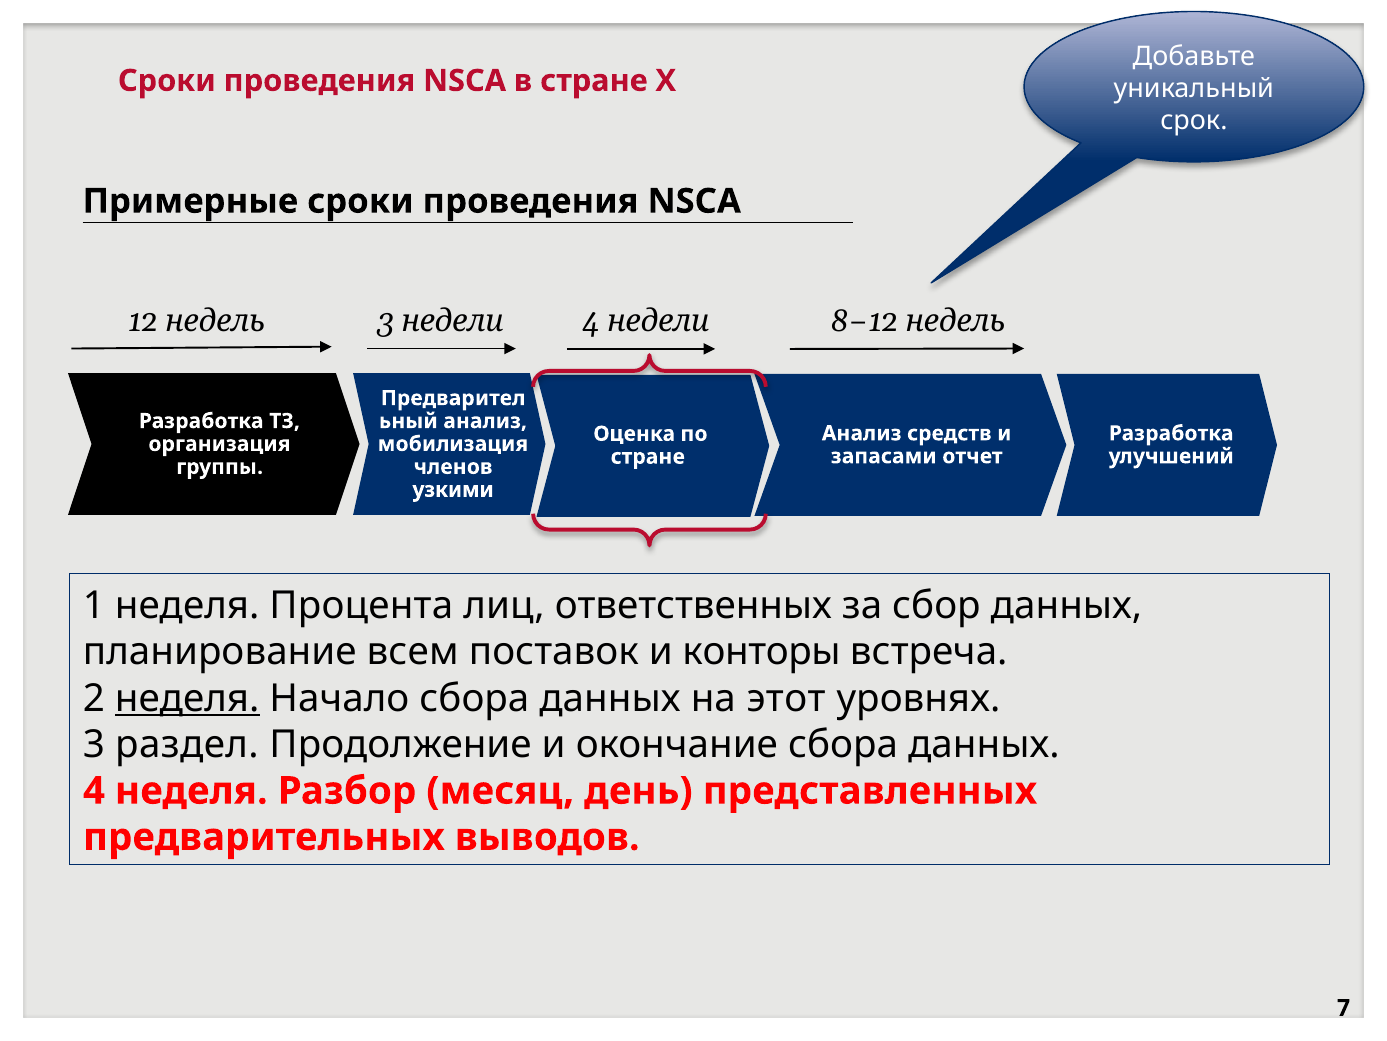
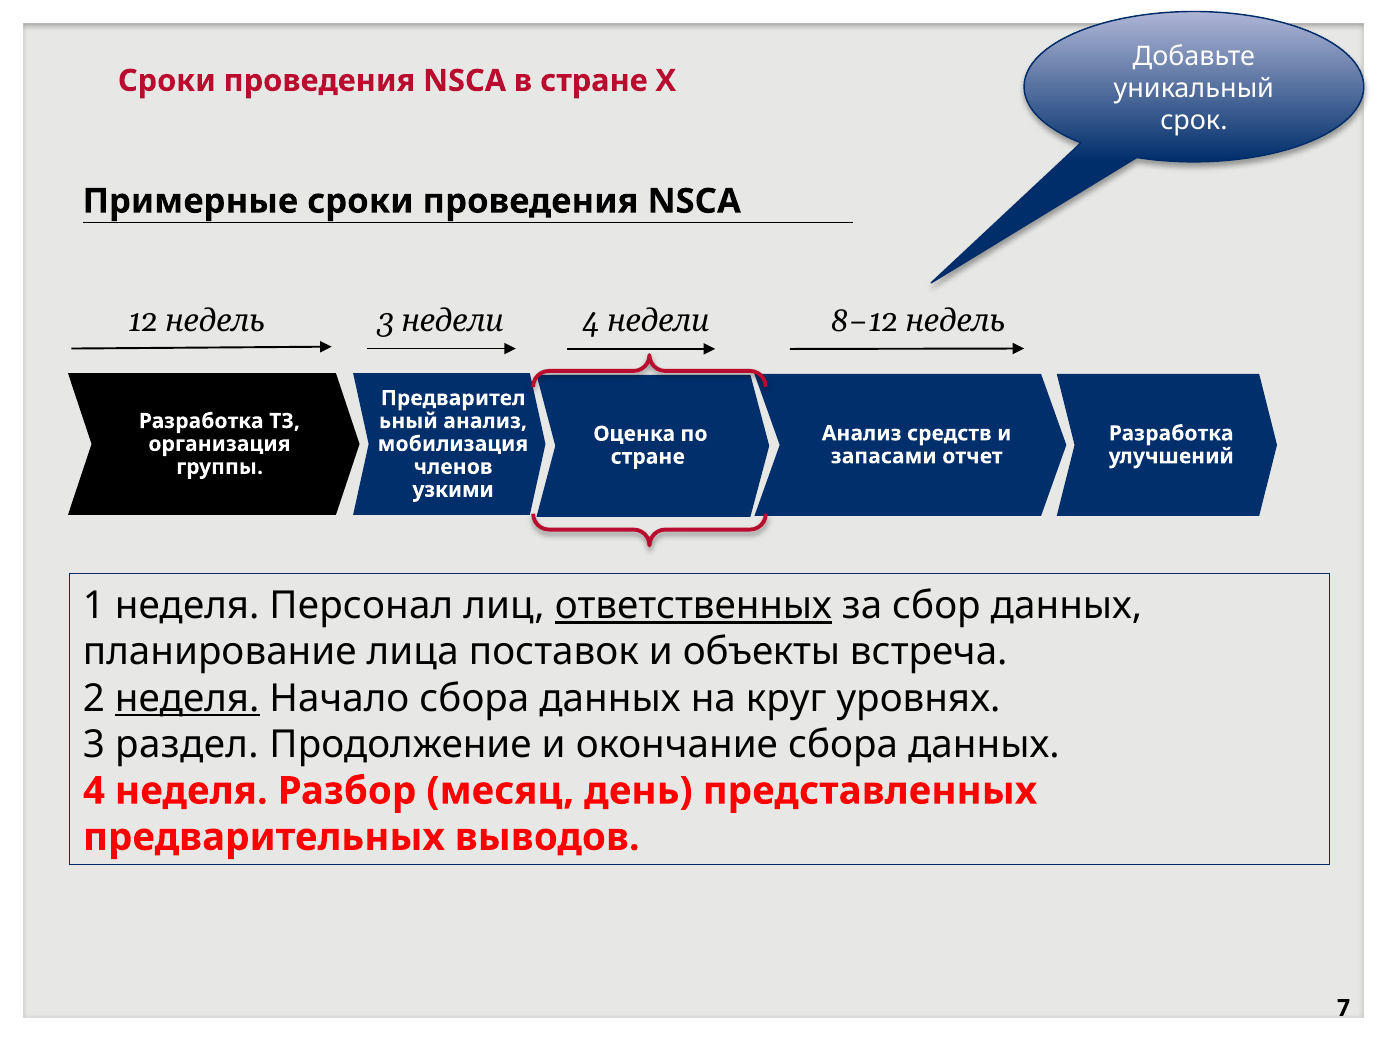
Процента: Процента -> Персонал (361, 605)
ответственных underline: none -> present (693, 605)
всем: всем -> лица (413, 652)
конторы: конторы -> объекты (762, 652)
этот: этот -> круг (786, 698)
